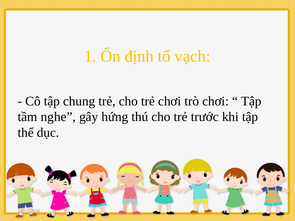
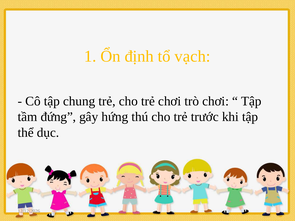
nghe: nghe -> đứng (58, 117)
